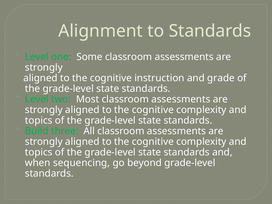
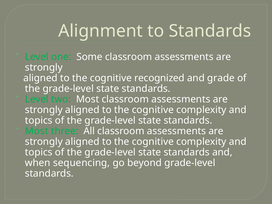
instruction: instruction -> recognized (159, 78)
Build: Build -> Most (37, 131)
